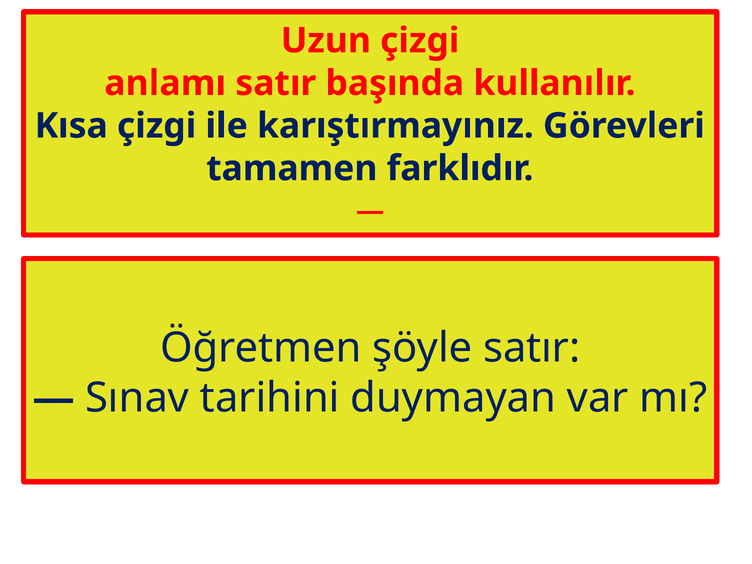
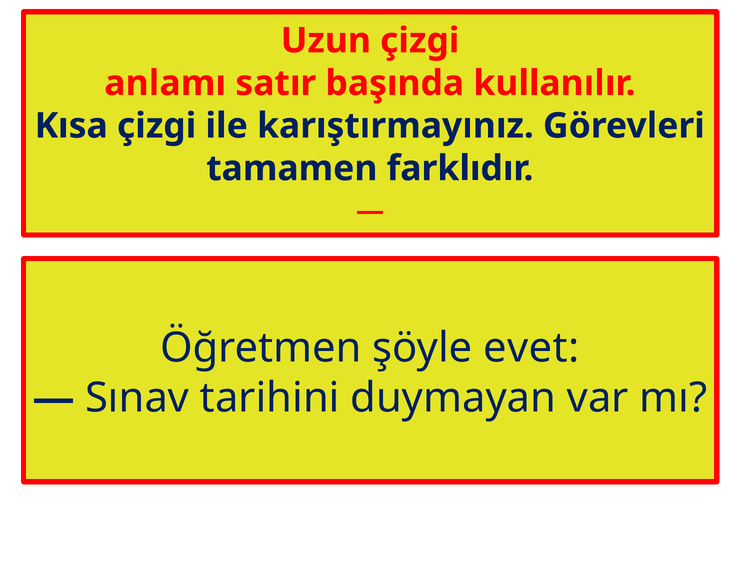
şöyle satır: satır -> evet (531, 348)
